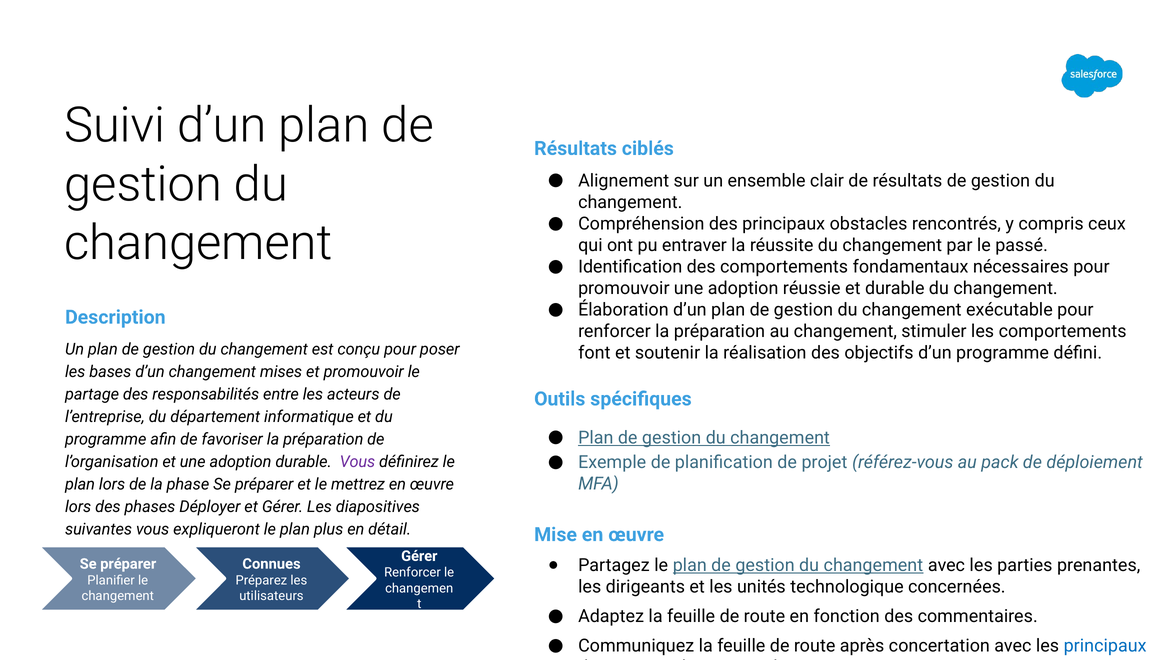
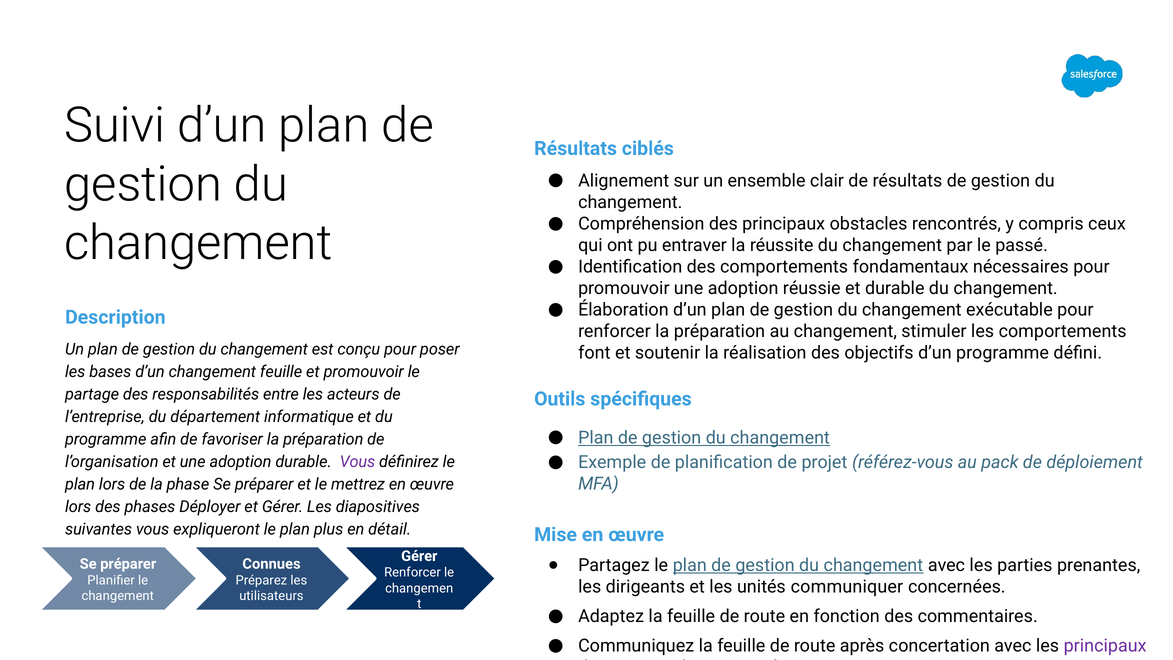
changement mises: mises -> feuille (281, 372)
technologique: technologique -> communiquer (847, 587)
principaux colour: blue -> purple (1105, 646)
